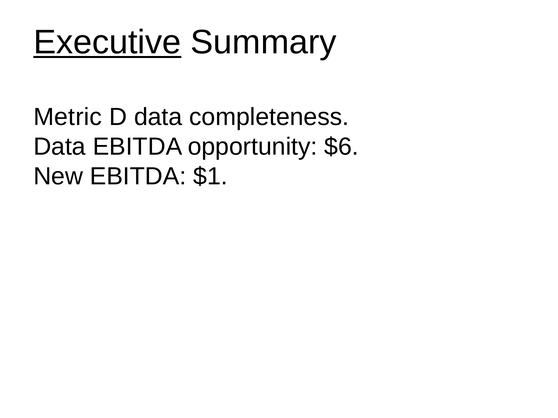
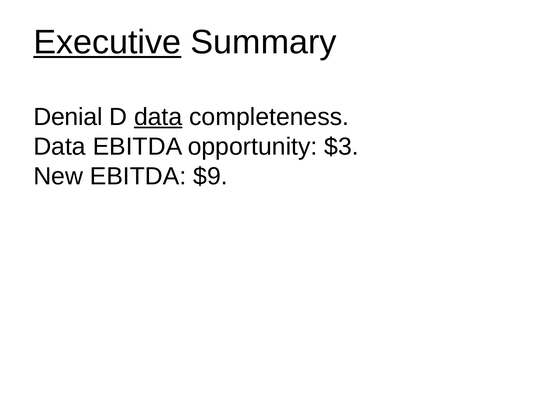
Metric: Metric -> Denial (68, 117)
data underline: none -> present (158, 117)
$6: $6 -> $3 (341, 147)
$1: $1 -> $9 (211, 177)
